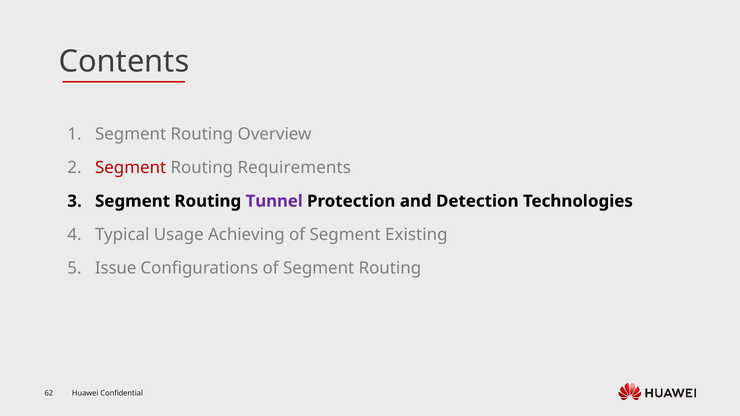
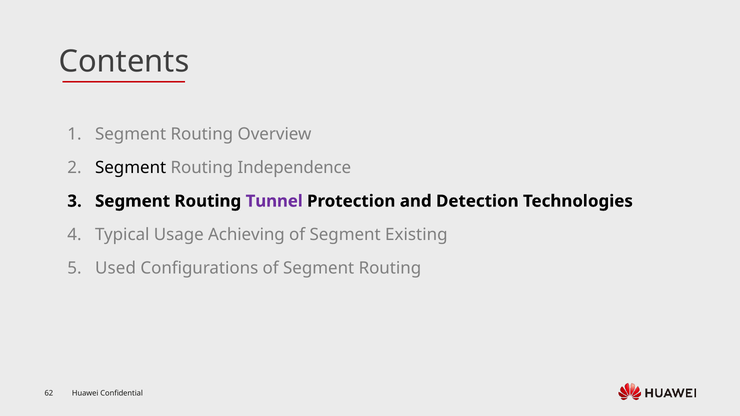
Segment colour: red -> black (131, 168)
Requirements: Requirements -> Independence (294, 168)
Issue: Issue -> Used (115, 268)
